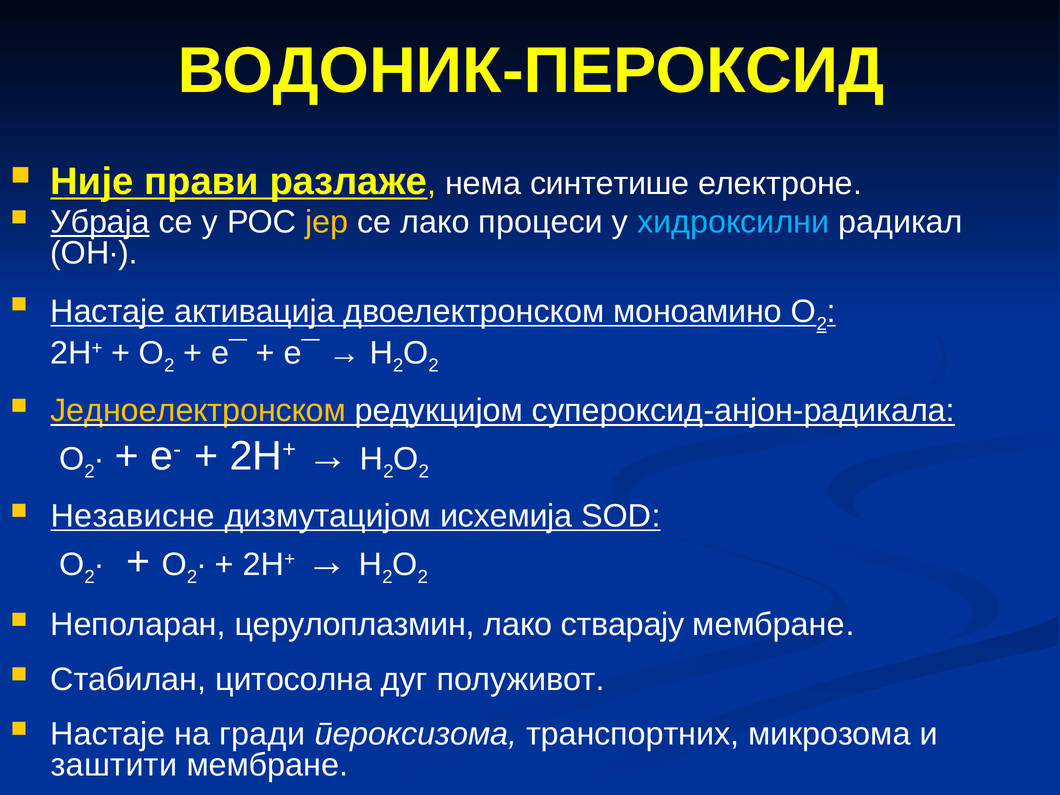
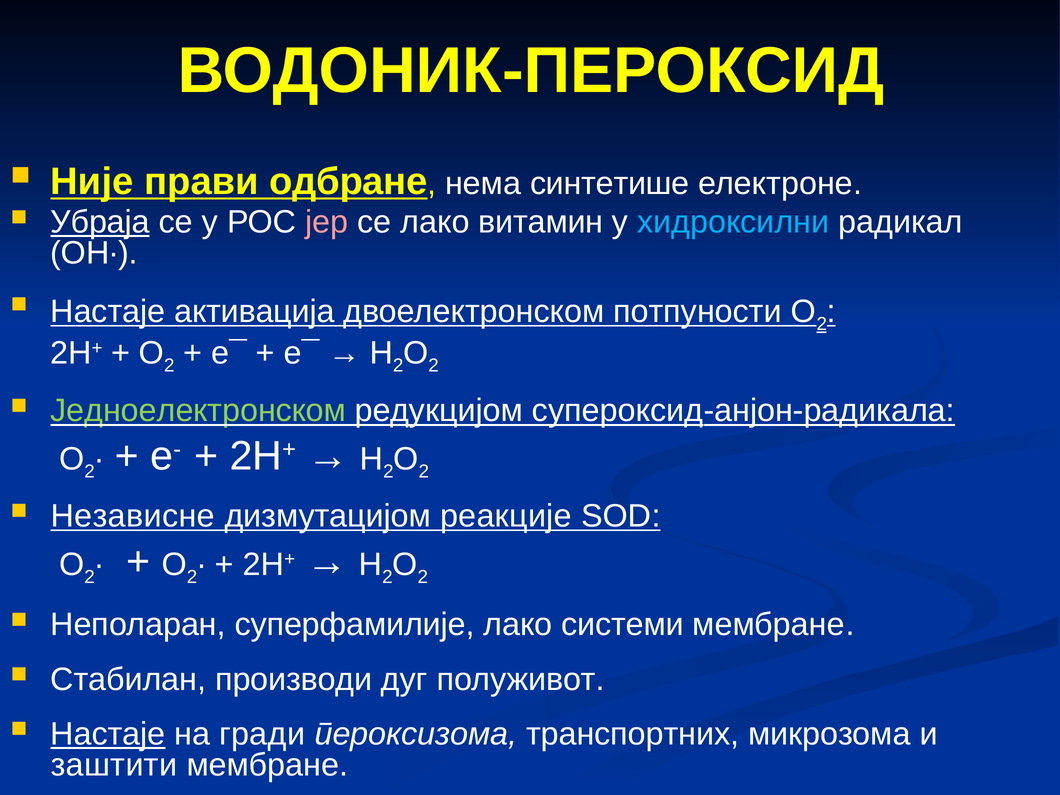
разлаже: разлаже -> одбране (348, 182)
јер colour: yellow -> pink (327, 222)
процеси: процеси -> витамин (541, 222)
моноамино: моноамино -> потпуности (698, 311)
Једноелектронском colour: yellow -> light green (198, 411)
исхемија: исхемија -> реакције (506, 516)
церулоплазмин: церулоплазмин -> суперфамилије (355, 625)
стварају: стварају -> системи (623, 625)
цитосолна: цитосолна -> производи (294, 679)
Настаје underline: none -> present (108, 734)
